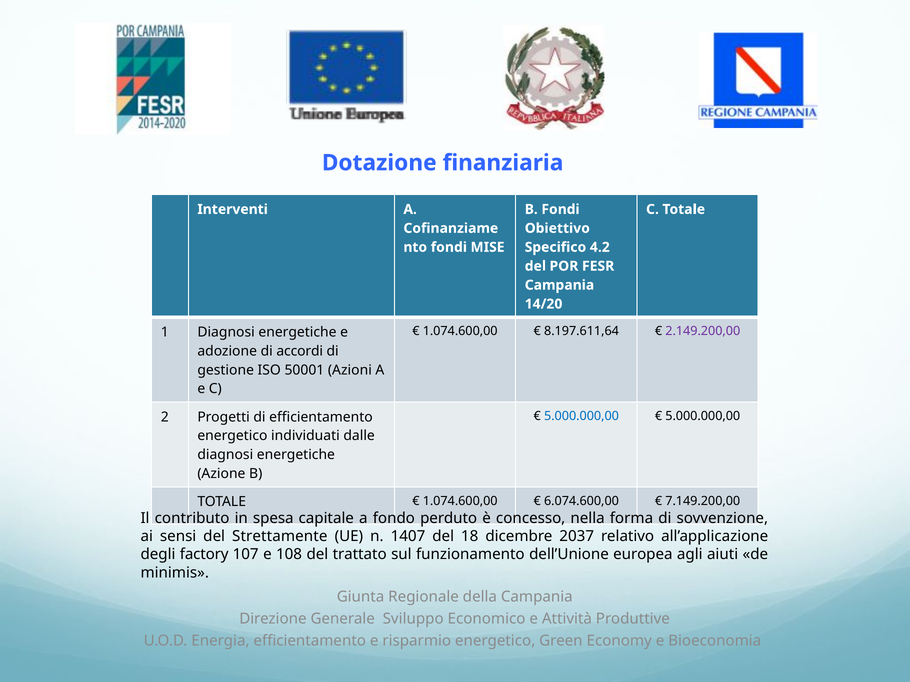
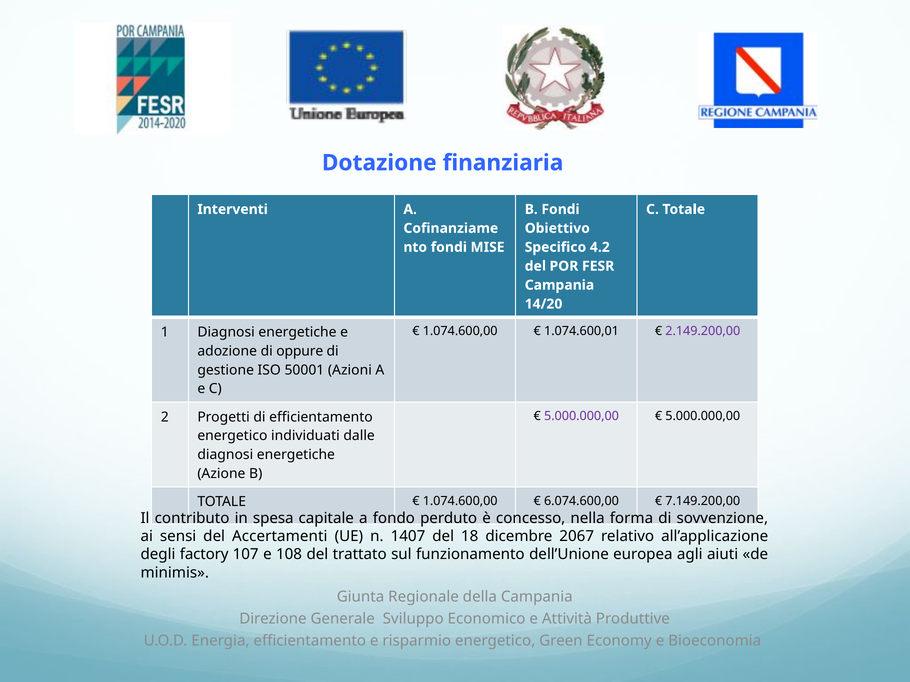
8.197.611,64: 8.197.611,64 -> 1.074.600,01 (582, 331)
accordi: accordi -> oppure (300, 351)
5.000.000,00 colour: blue -> purple (582, 416)
Strettamente: Strettamente -> Accertamenti (280, 537)
2037: 2037 -> 2067 (577, 537)
